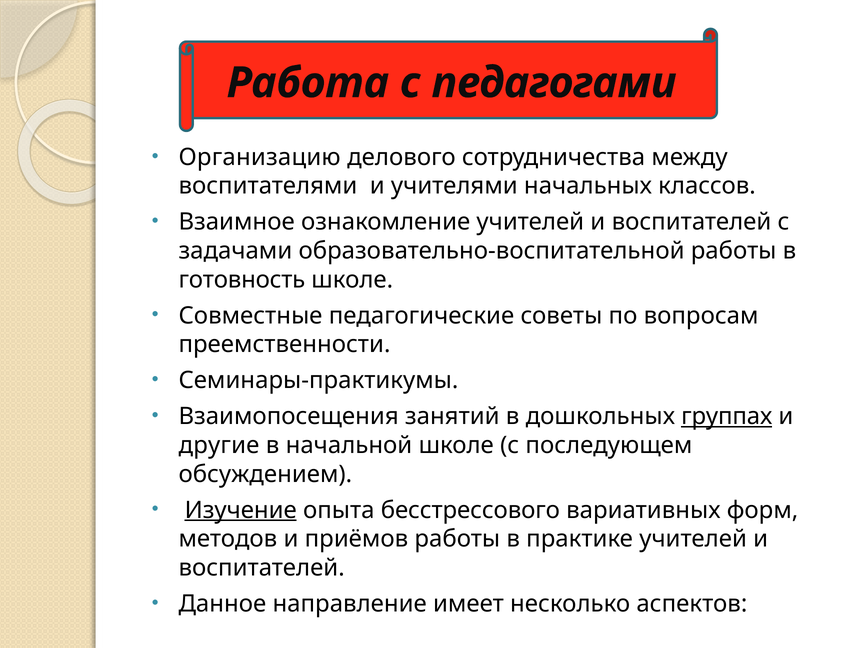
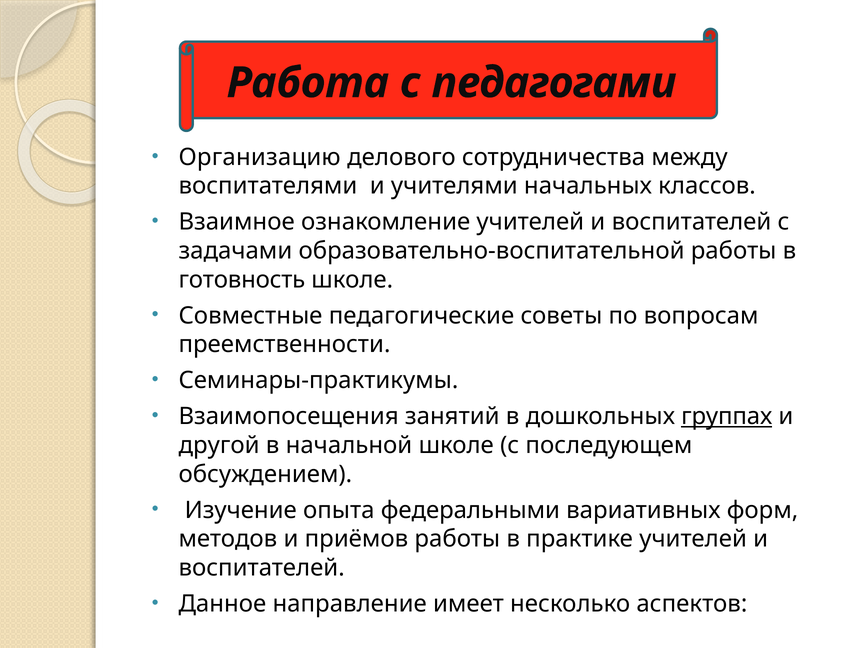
другие: другие -> другой (219, 445)
Изучение underline: present -> none (241, 510)
бесстрессового: бесстрессового -> федеральными (470, 510)
